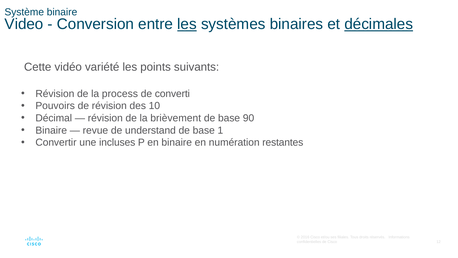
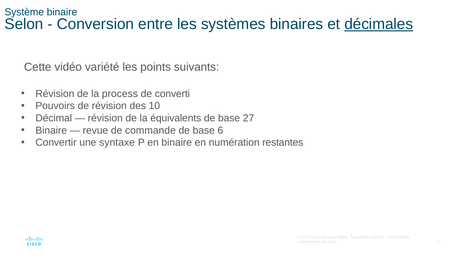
Video: Video -> Selon (24, 24)
les underline: present -> none (187, 24)
brièvement: brièvement -> équivalents (176, 118)
90: 90 -> 27 (249, 118)
understand: understand -> commande (150, 130)
1: 1 -> 6 (220, 130)
incluses: incluses -> syntaxe (117, 142)
